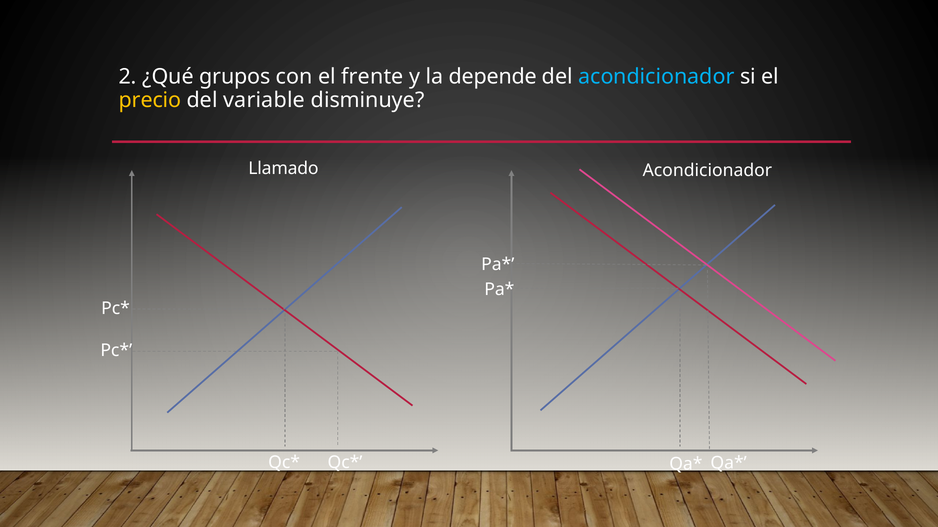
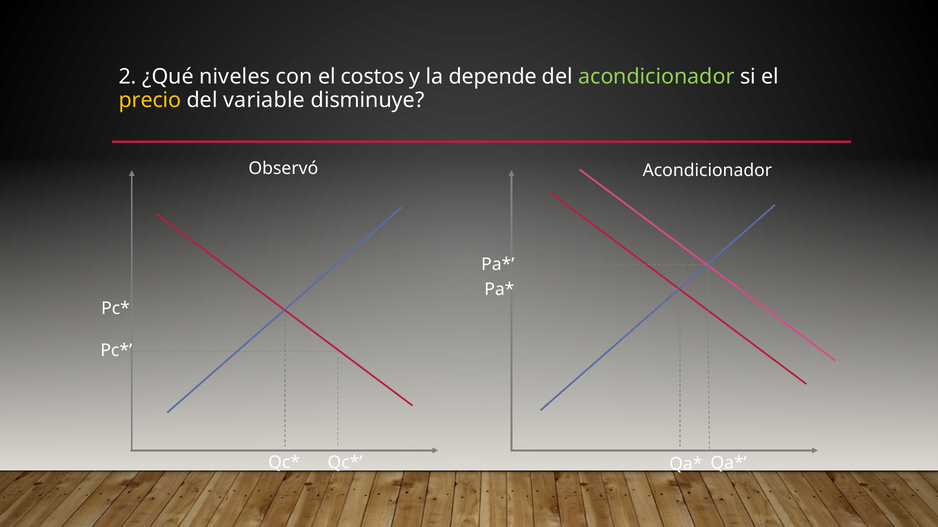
grupos: grupos -> niveles (235, 77)
frente: frente -> costos (373, 77)
acondicionador colour: light blue -> light green (656, 77)
Llamado: Llamado -> Observó (283, 169)
